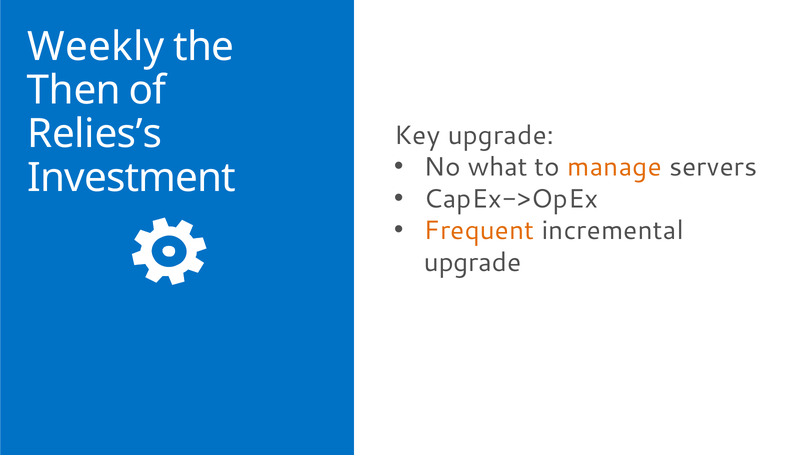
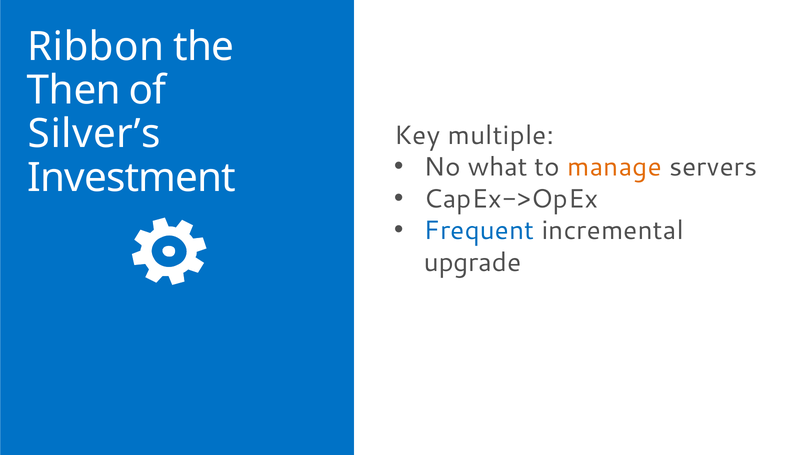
Weekly: Weekly -> Ribbon (96, 47)
Relies’s: Relies’s -> Silver’s (94, 134)
Key upgrade: upgrade -> multiple (501, 135)
Frequent colour: orange -> blue (479, 231)
